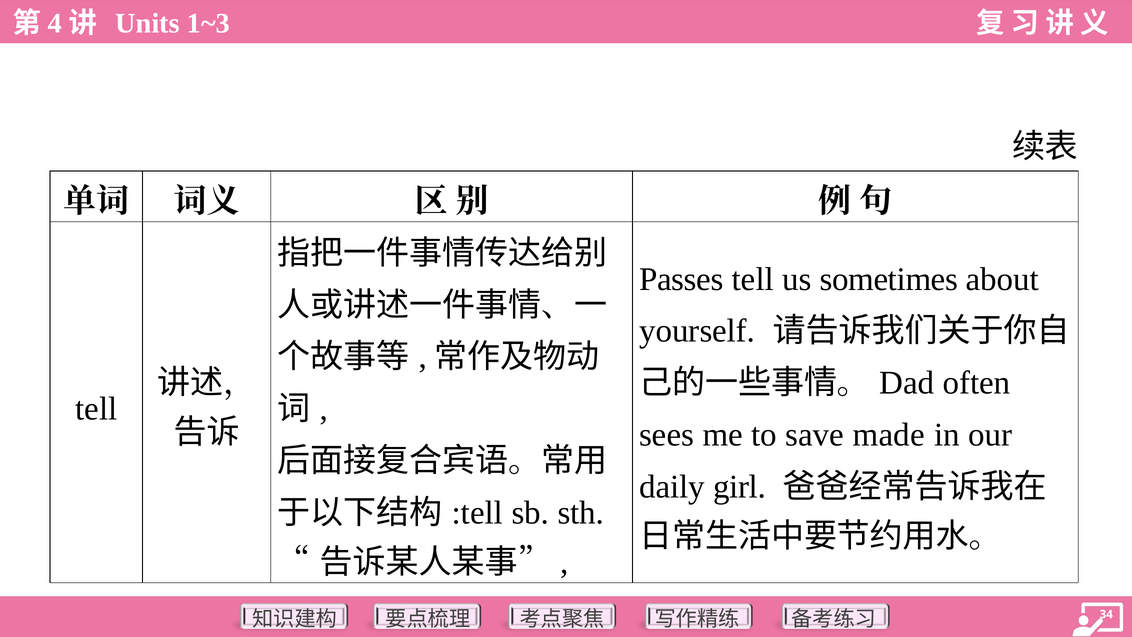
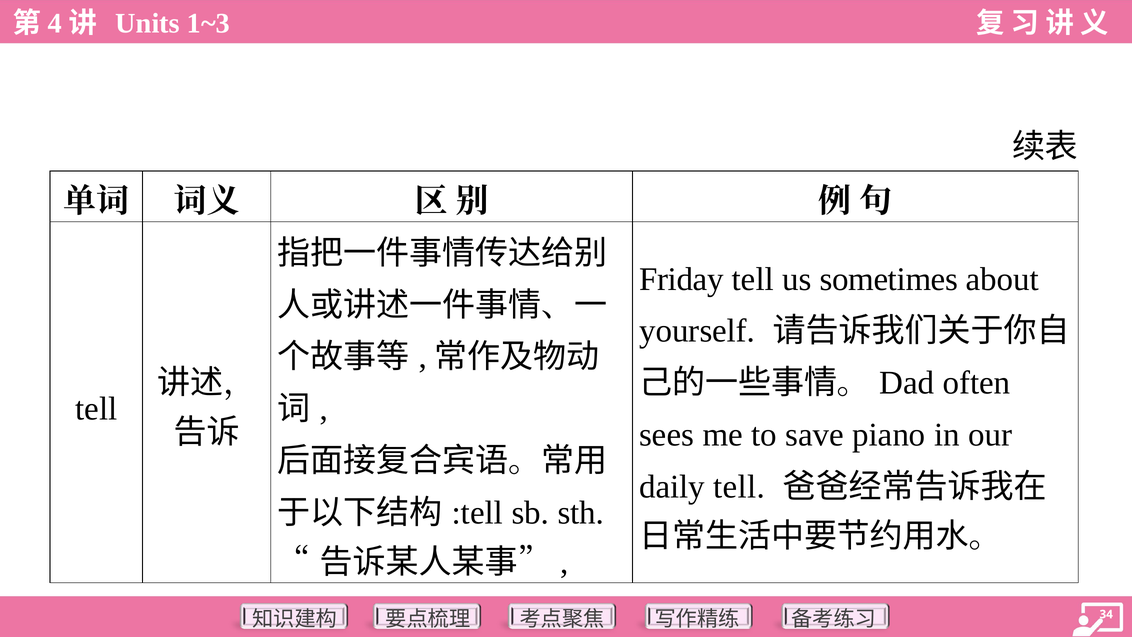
Passes: Passes -> Friday (681, 279)
made: made -> piano (889, 435)
daily girl: girl -> tell (739, 486)
